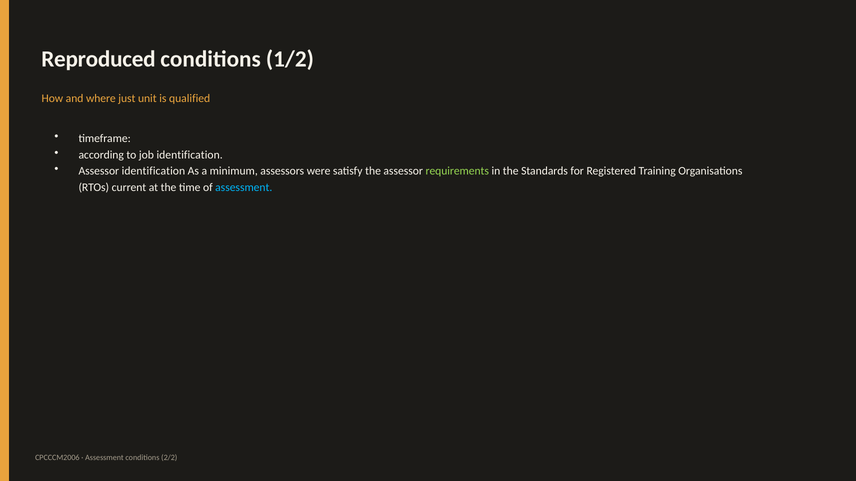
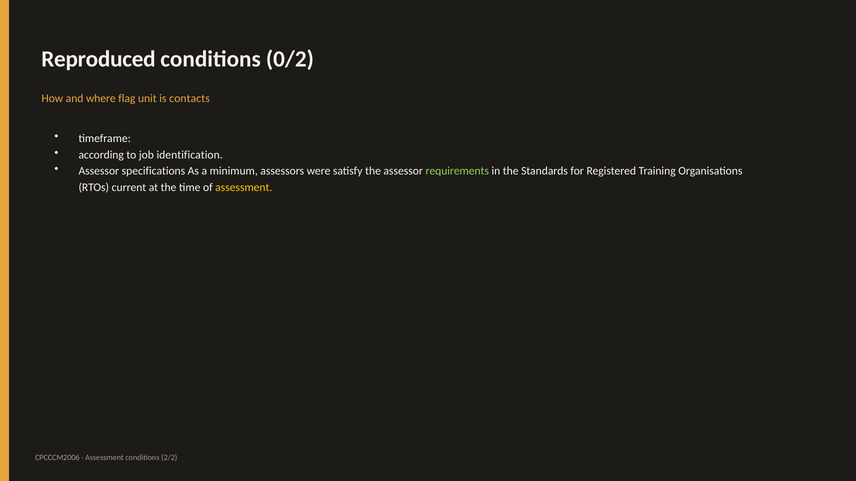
1/2: 1/2 -> 0/2 (290, 59)
just: just -> flag (127, 98)
qualified: qualified -> contacts (190, 98)
Assessor identification: identification -> specifications (153, 171)
assessment colour: light blue -> yellow (244, 188)
